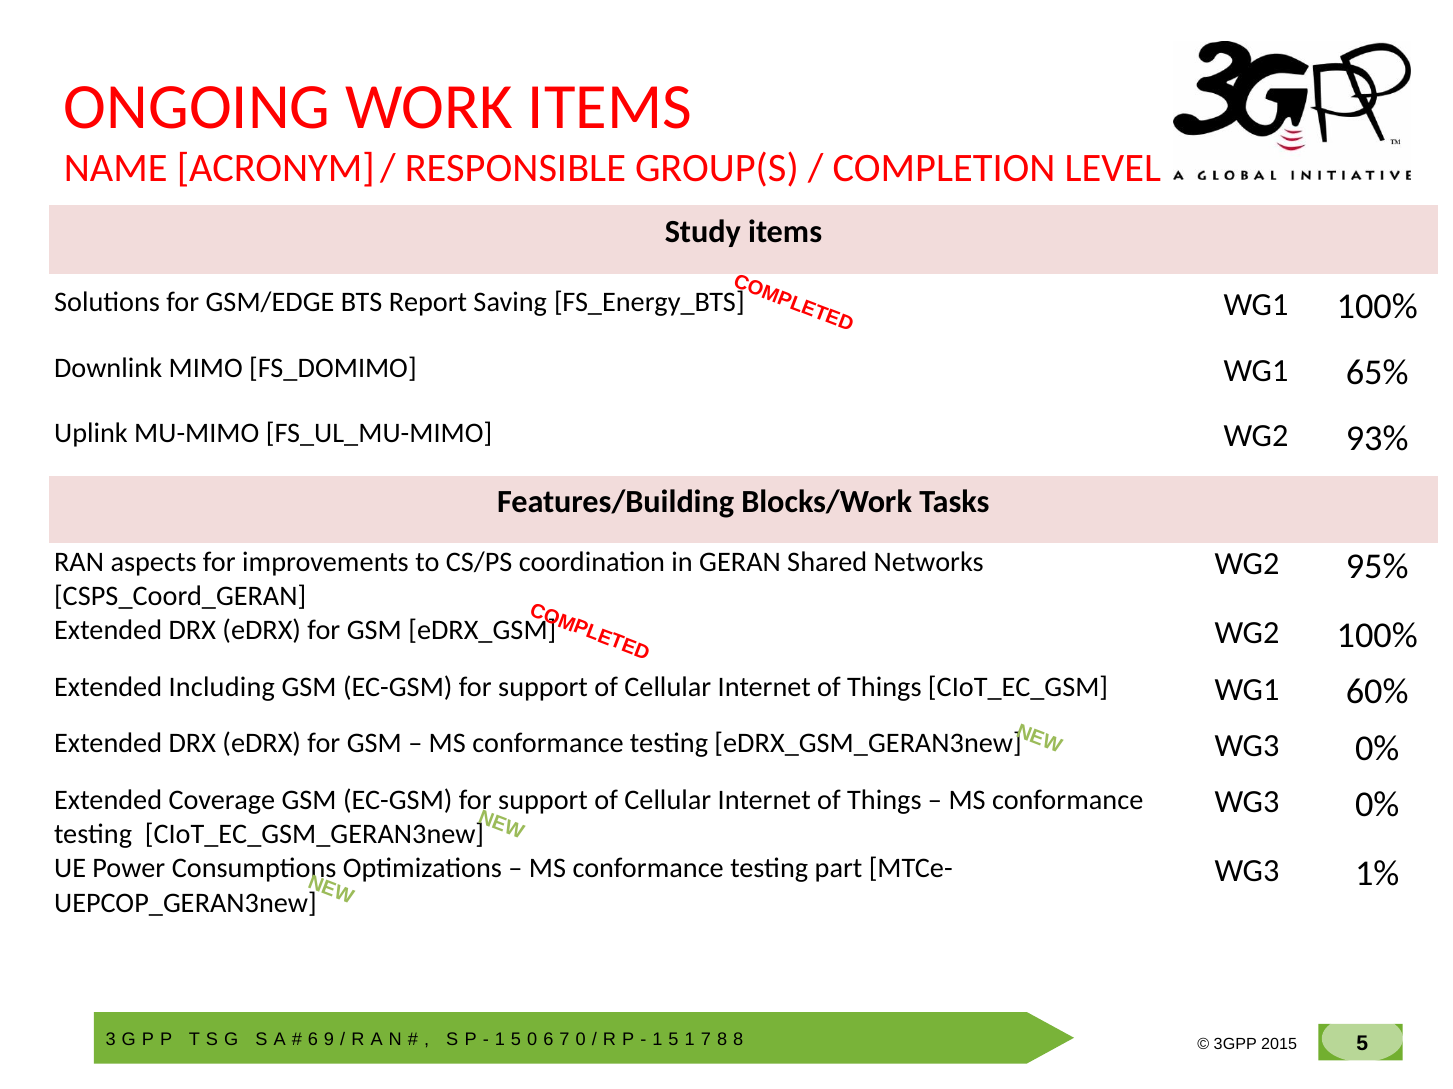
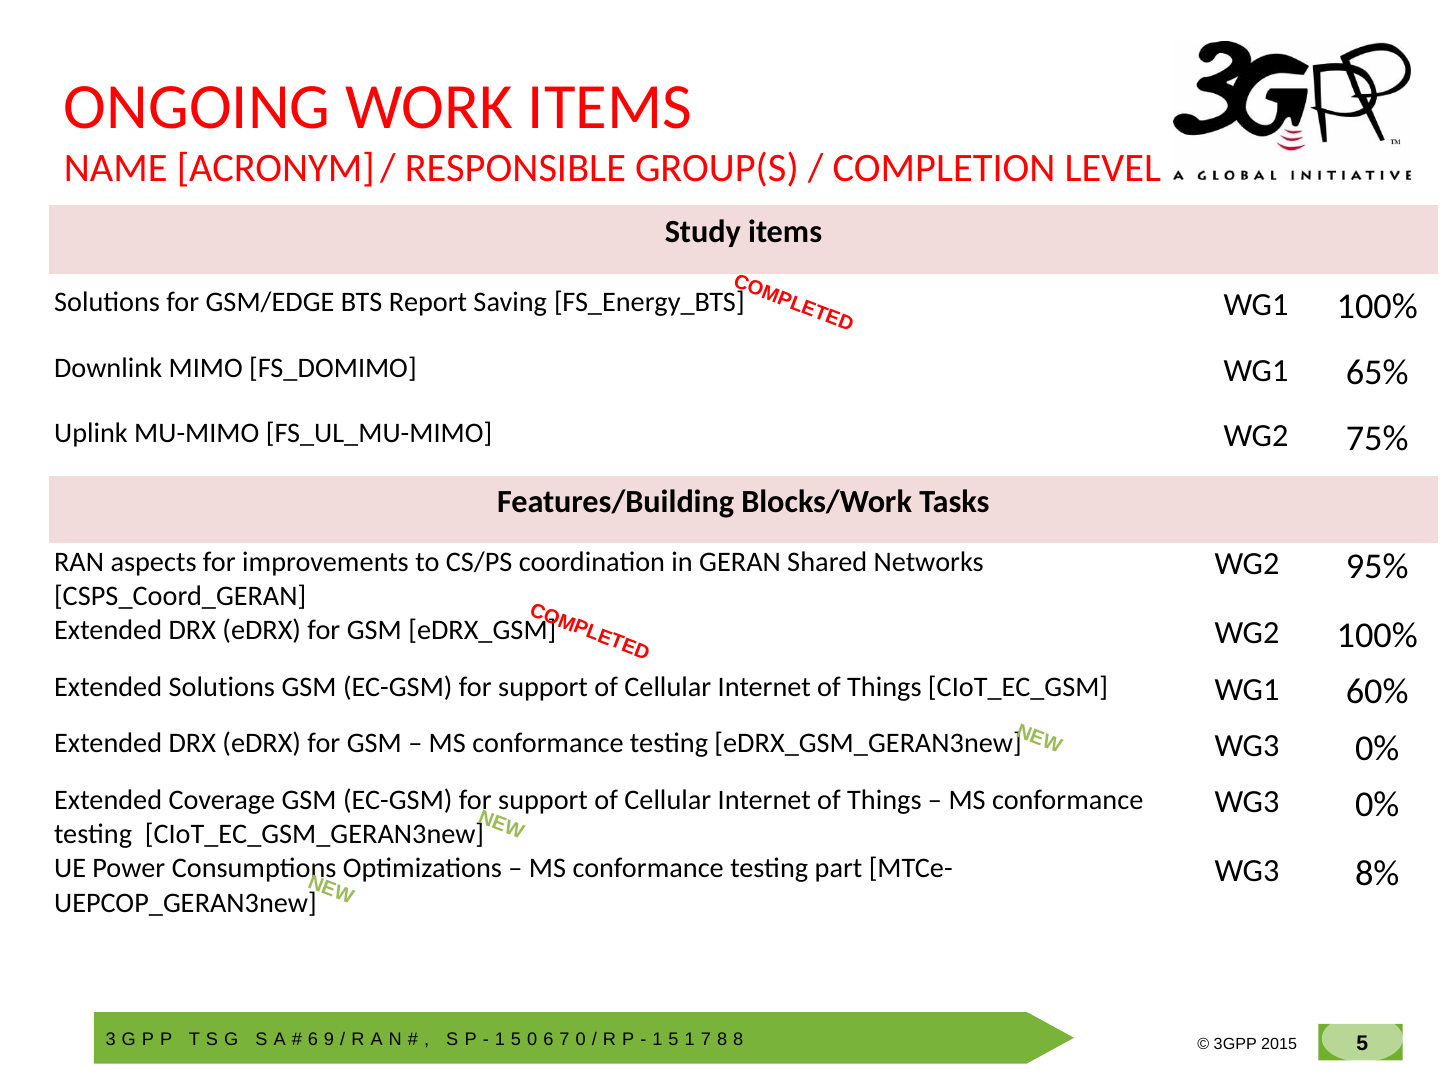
93%: 93% -> 75% (1377, 439)
Extended Including: Including -> Solutions (222, 687)
1%: 1% -> 8% (1377, 874)
